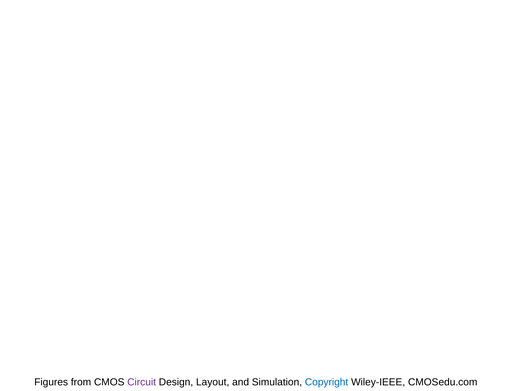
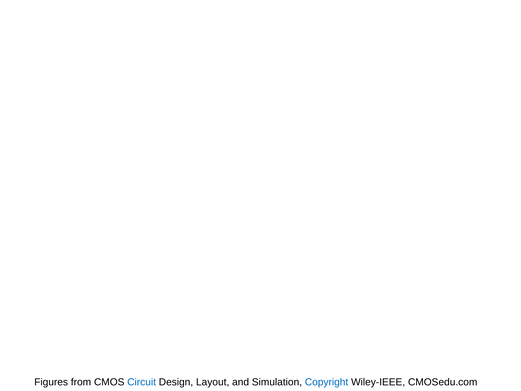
Circuit colour: purple -> blue (142, 382)
